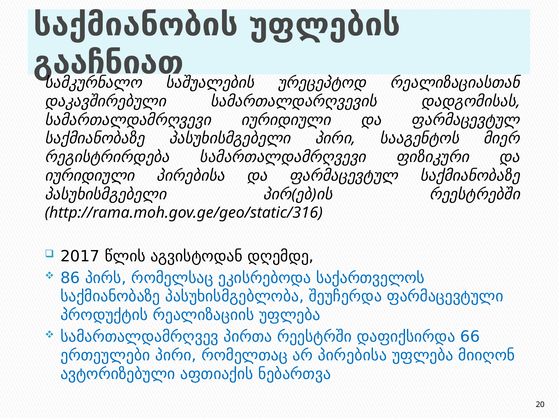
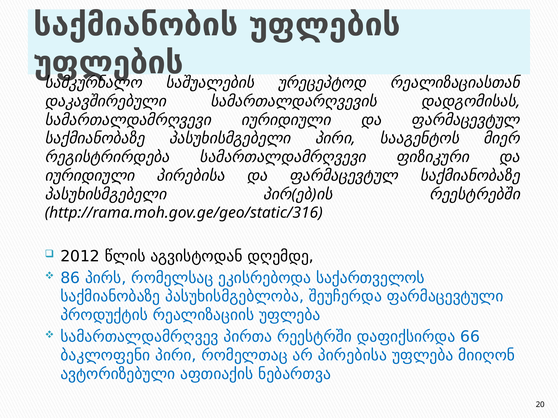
გააჩნიათ: გააჩნიათ -> უფლების (109, 63)
2017: 2017 -> 2012 (80, 257)
ერთეულები: ერთეულები -> ბაკლოფენი (105, 356)
